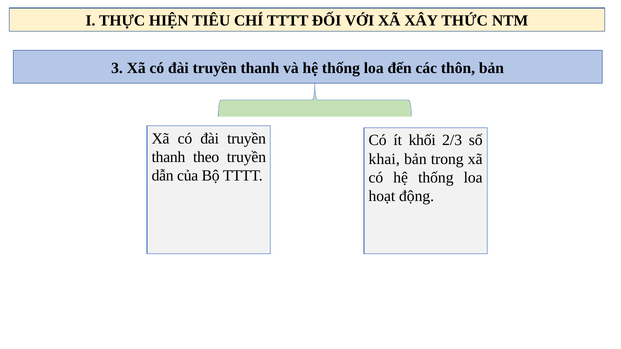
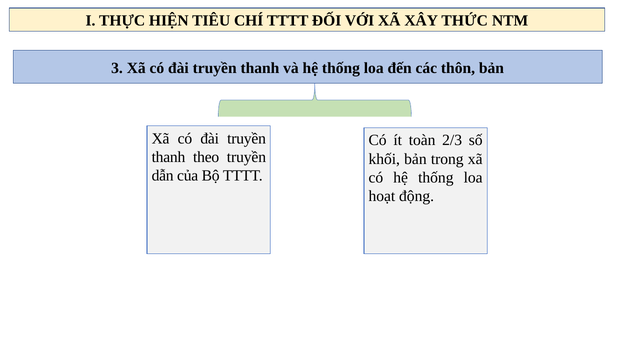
khối: khối -> toàn (422, 140)
khai: khai -> khối (384, 159)
